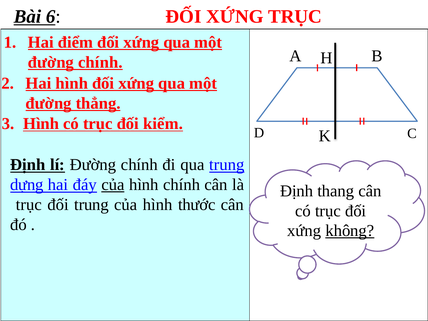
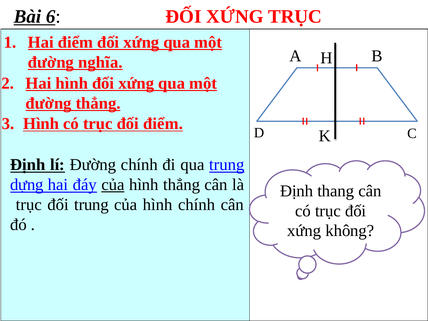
chính: chính -> nghĩa (100, 62)
đối kiểm: kiểm -> điểm (163, 124)
hình chính: chính -> thẳng (182, 185)
hình thước: thước -> chính (197, 205)
không underline: present -> none (350, 231)
